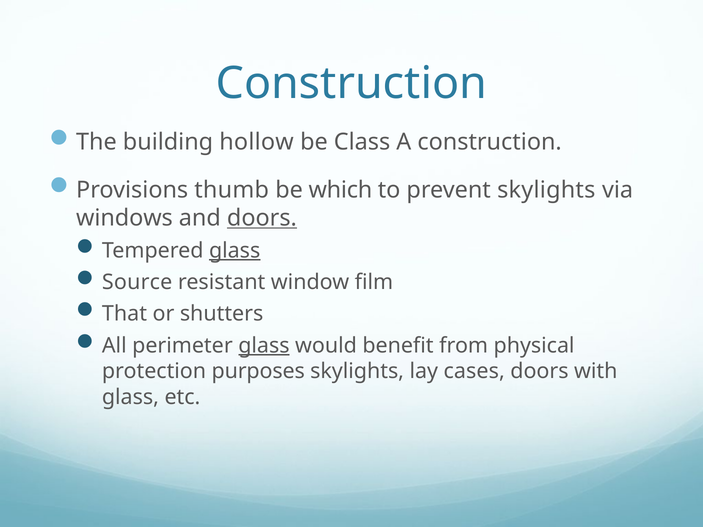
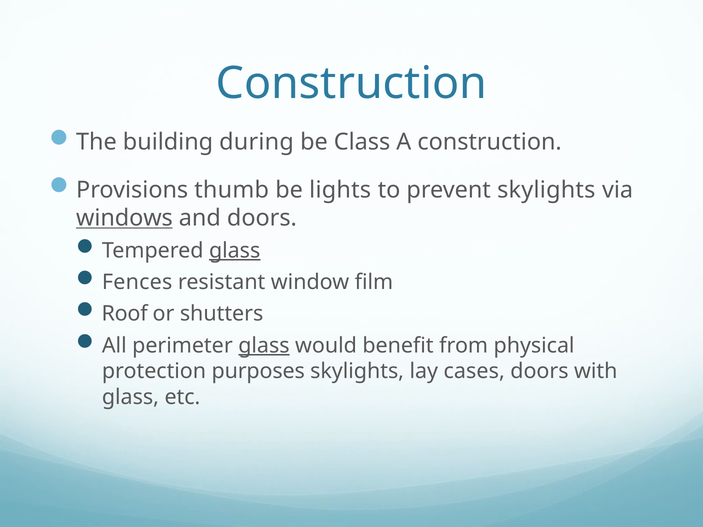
hollow: hollow -> during (257, 142)
which: which -> lights (340, 190)
windows underline: none -> present (124, 218)
doors underline: present -> none (262, 218)
Source: Source -> Fences (137, 282)
That: That -> Roof (125, 314)
